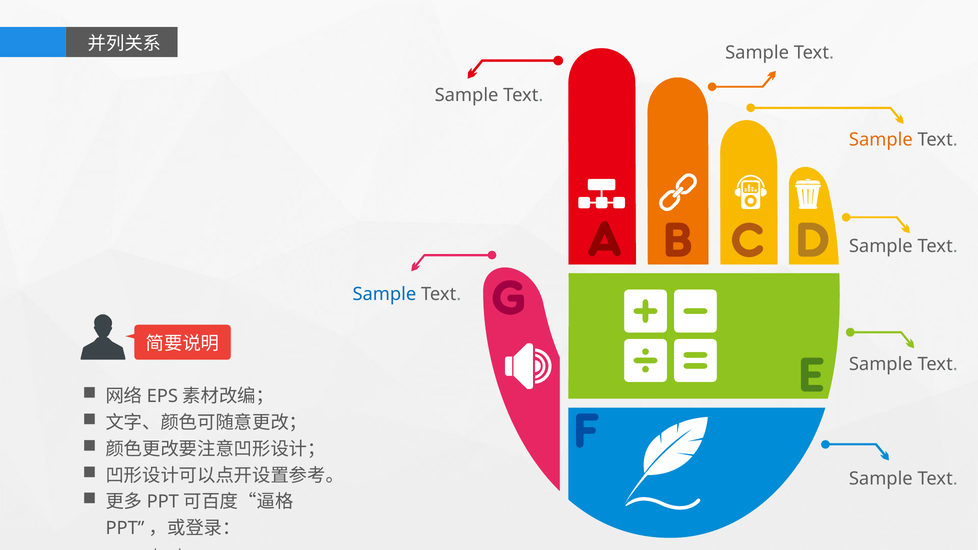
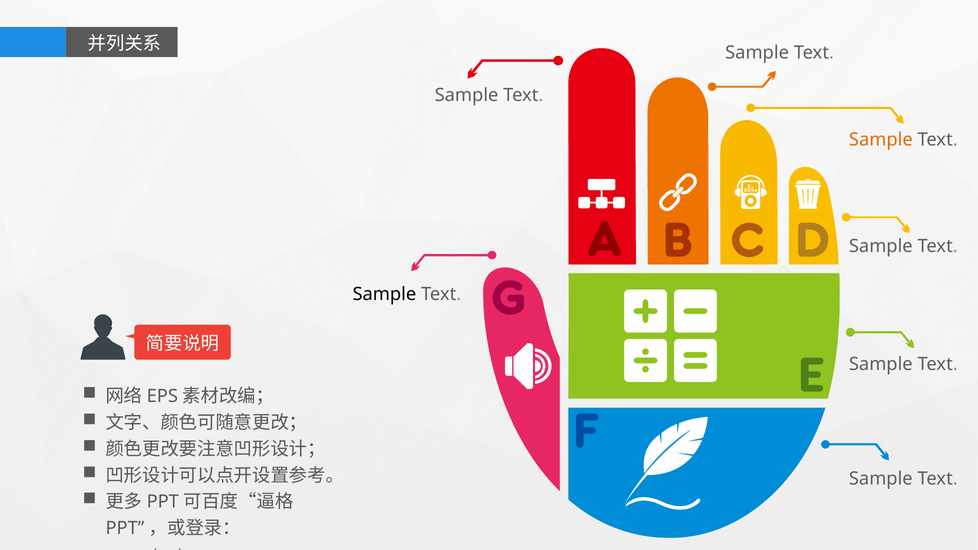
Sample colour: blue -> black (384, 295)
